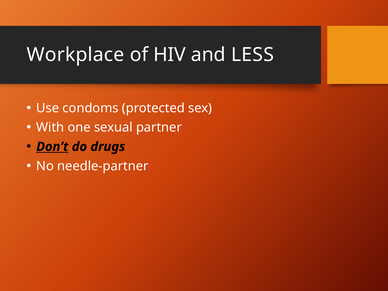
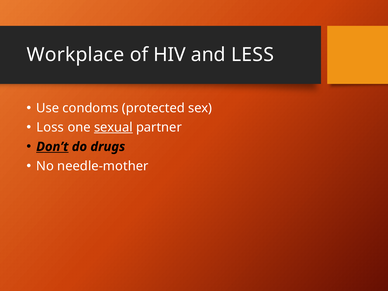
With: With -> Loss (50, 127)
sexual underline: none -> present (113, 127)
needle-partner: needle-partner -> needle-mother (103, 166)
